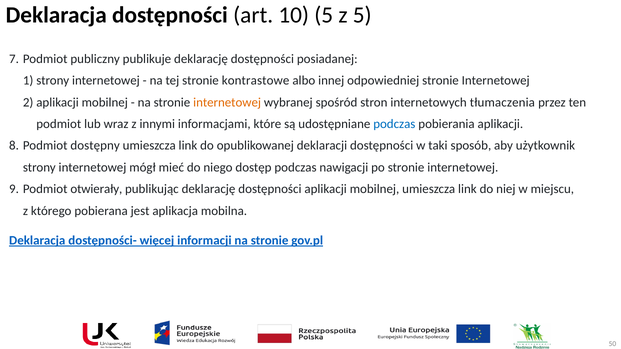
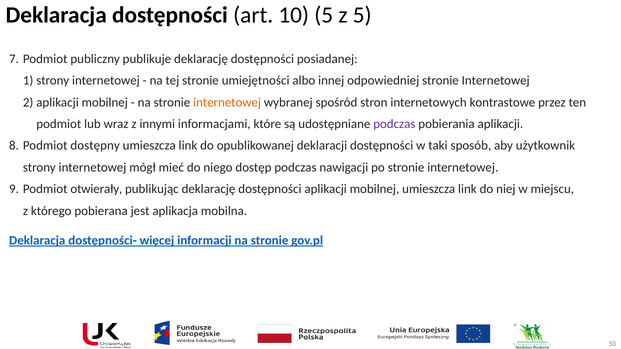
kontrastowe: kontrastowe -> umiejętności (256, 81)
tłumaczenia: tłumaczenia -> kontrastowe (502, 102)
podczas colour: blue -> purple (394, 124)
